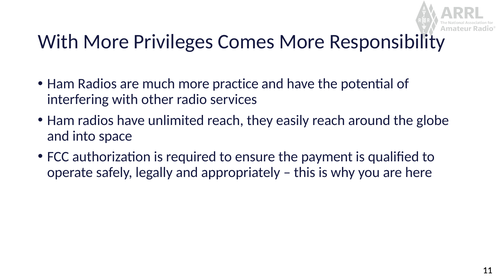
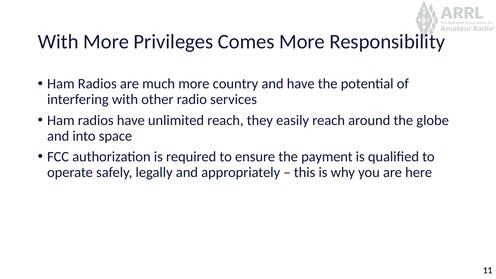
practice: practice -> country (235, 84)
